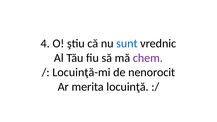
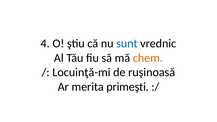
chem colour: purple -> orange (148, 58)
nenorocit: nenorocit -> ruşinoasă (152, 72)
locuinţă: locuinţă -> primeşti (128, 87)
